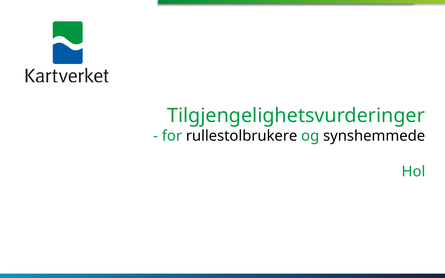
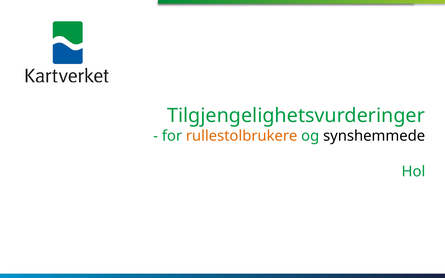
rullestolbrukere colour: black -> orange (242, 136)
